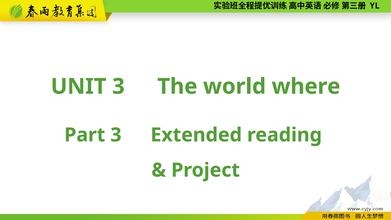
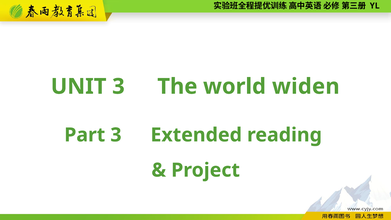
where: where -> widen (306, 86)
